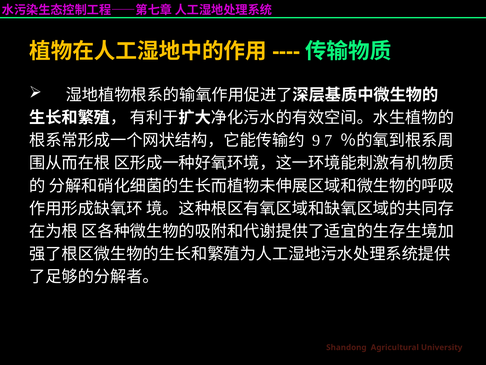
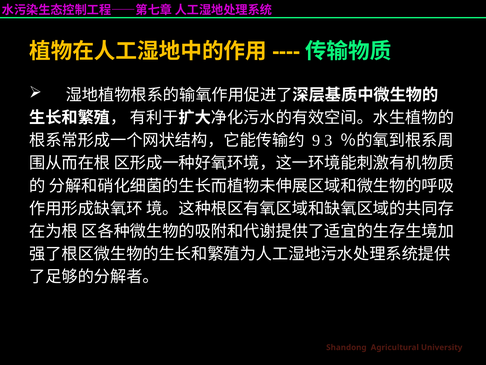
7: 7 -> 3 (328, 140)
